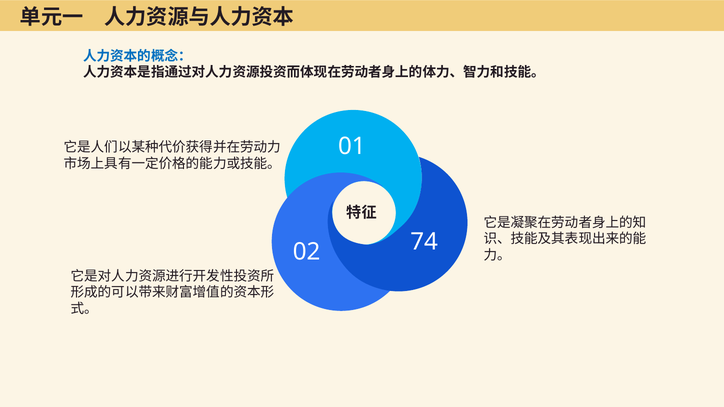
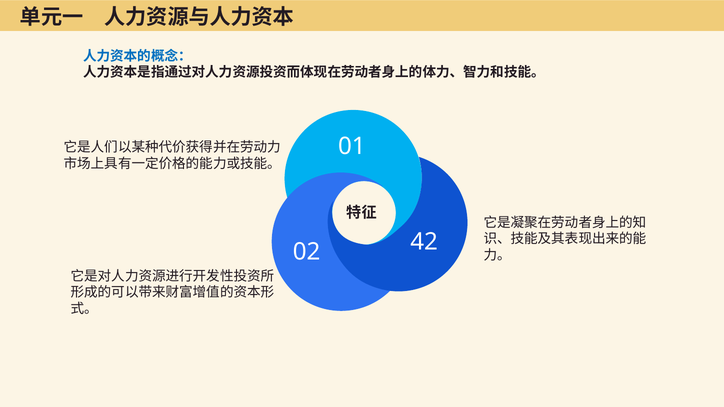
74: 74 -> 42 (424, 242)
